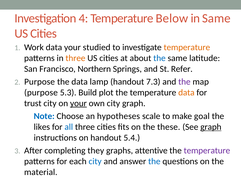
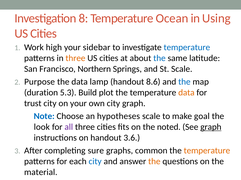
4: 4 -> 8 (83, 18)
Below: Below -> Ocean (172, 18)
in Same: Same -> Using (216, 18)
Work data: data -> high (54, 47)
studied: studied -> sidebar (97, 47)
temperature colour: orange -> blue (187, 47)
St Refer: Refer -> Scale (182, 69)
7.3: 7.3 -> 8.6 (153, 82)
the colour: purple -> blue (184, 82)
purpose: purpose -> duration (41, 93)
your underline: present -> none (78, 104)
likes: likes -> look (42, 127)
all colour: blue -> purple (69, 127)
these: these -> noted (169, 127)
5.4: 5.4 -> 3.6 (132, 138)
they: they -> sure (96, 151)
attentive: attentive -> common (151, 151)
temperature colour: purple -> orange (207, 151)
the colour: blue -> orange (154, 162)
